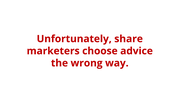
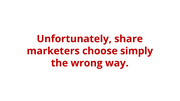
advice: advice -> simply (137, 51)
